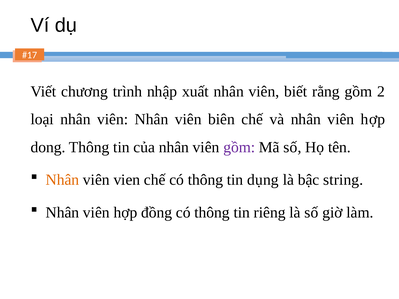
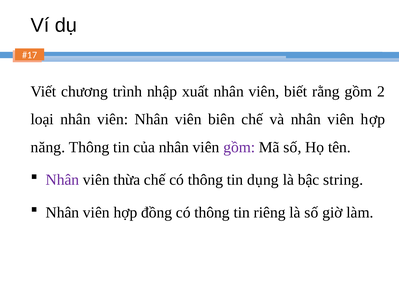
dong: dong -> năng (48, 147)
Nhân colour: orange -> purple (62, 180)
vien: vien -> thừa (127, 180)
